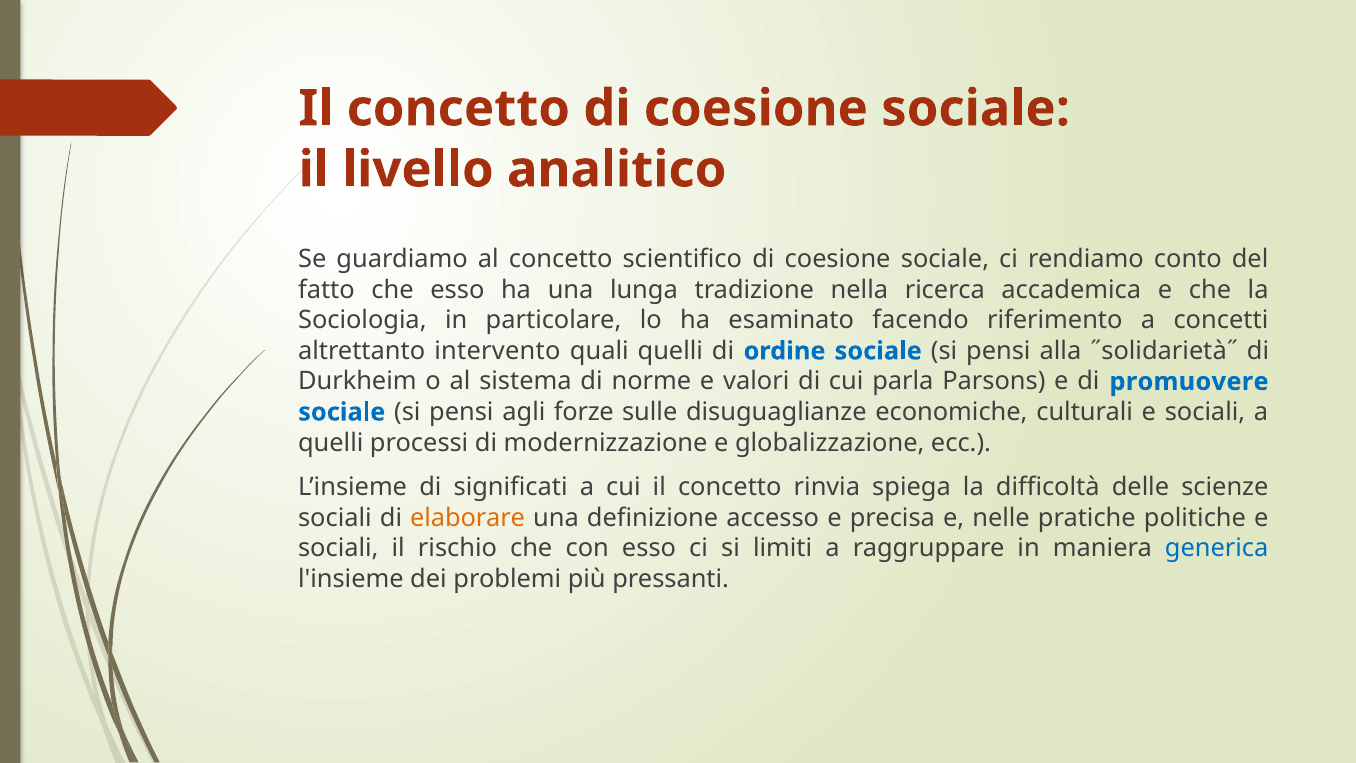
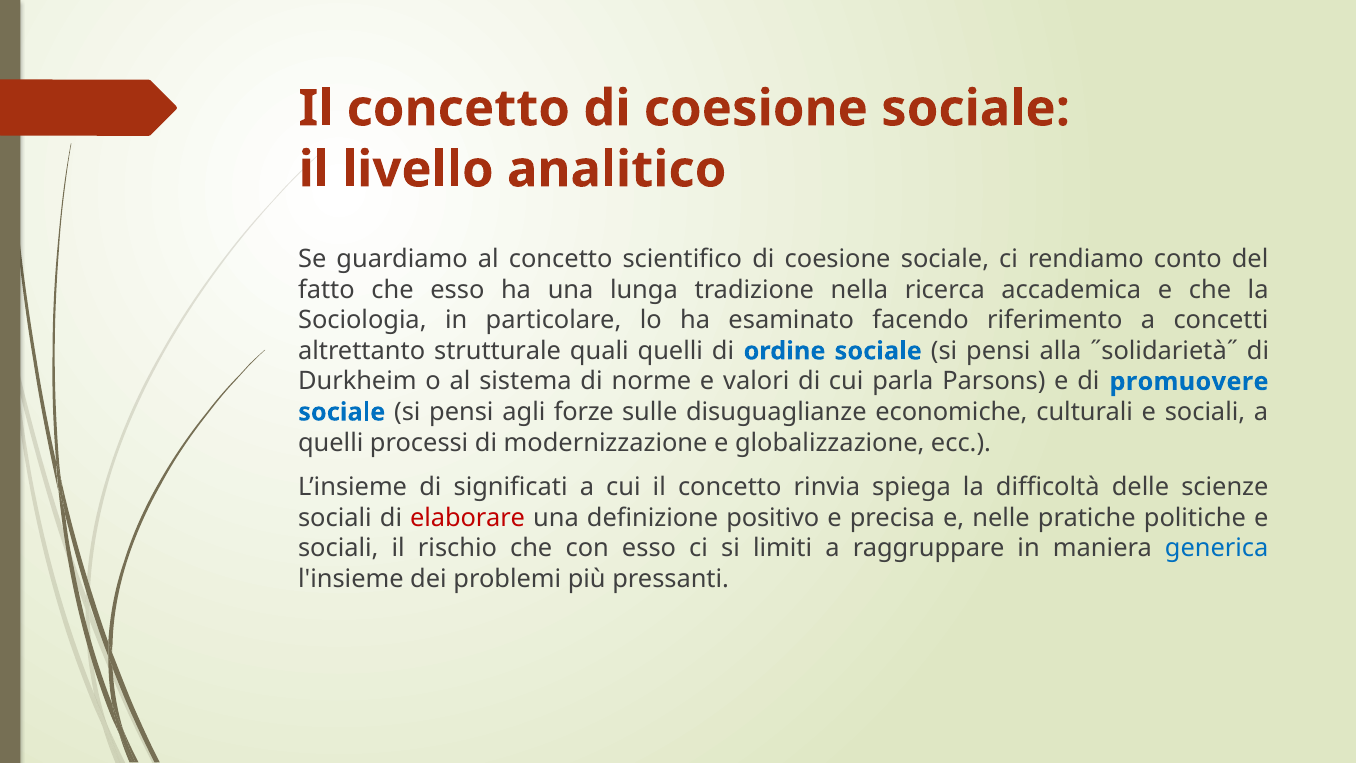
intervento: intervento -> strutturale (498, 351)
elaborare colour: orange -> red (468, 518)
accesso: accesso -> positivo (773, 518)
